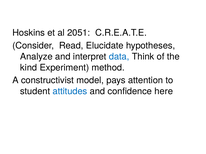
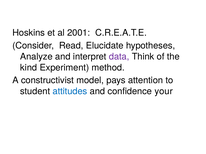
2051: 2051 -> 2001 (79, 33)
data colour: blue -> purple (119, 57)
here: here -> your (164, 92)
